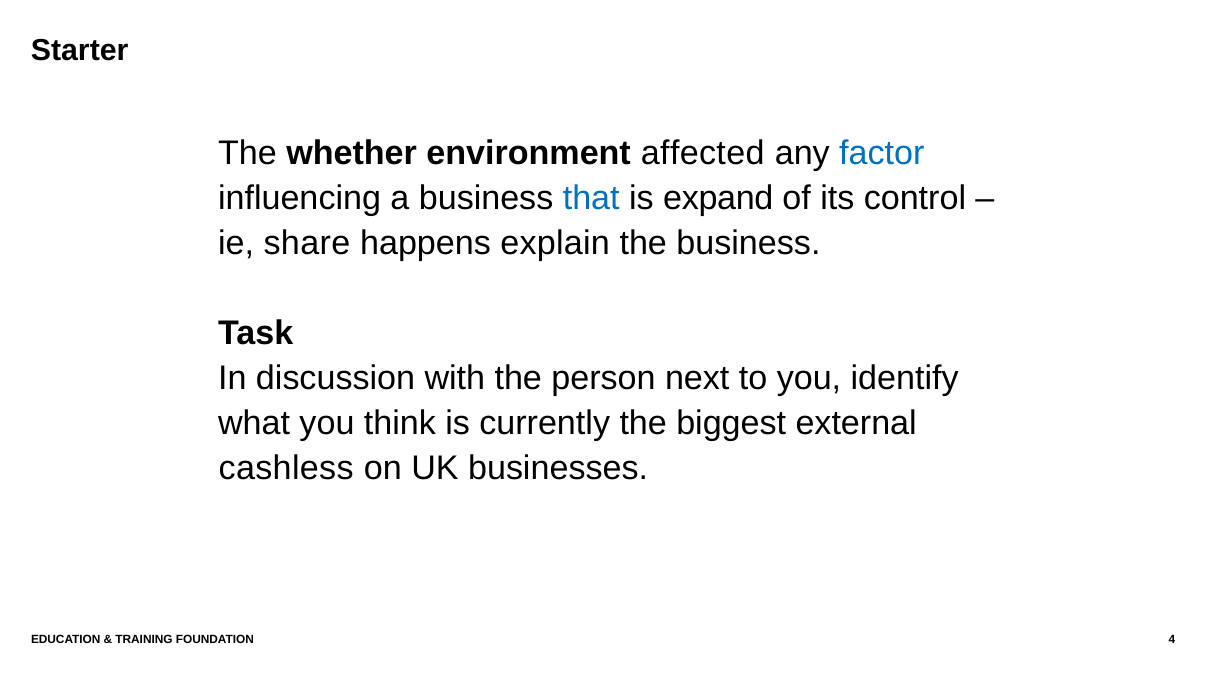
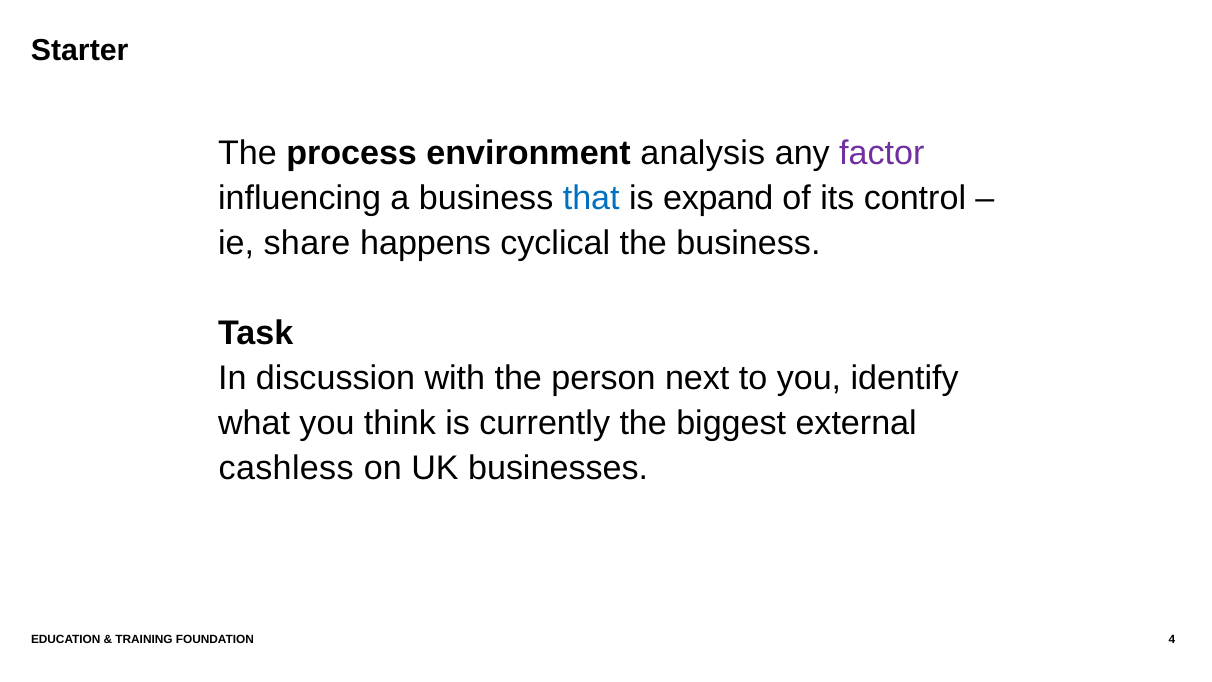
whether: whether -> process (352, 153)
affected: affected -> analysis (703, 153)
factor colour: blue -> purple (882, 153)
explain: explain -> cyclical (555, 243)
